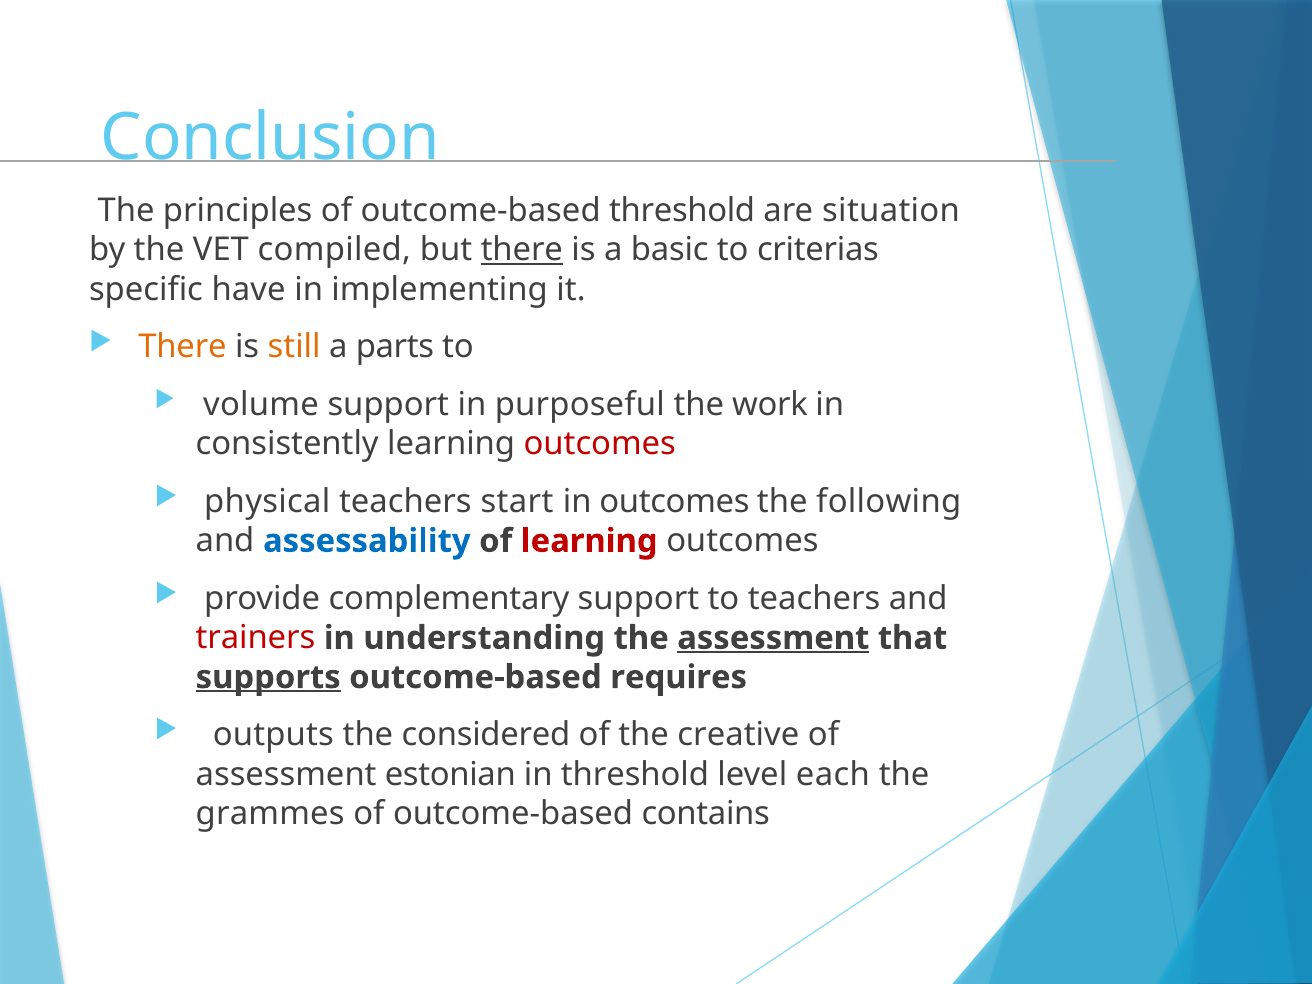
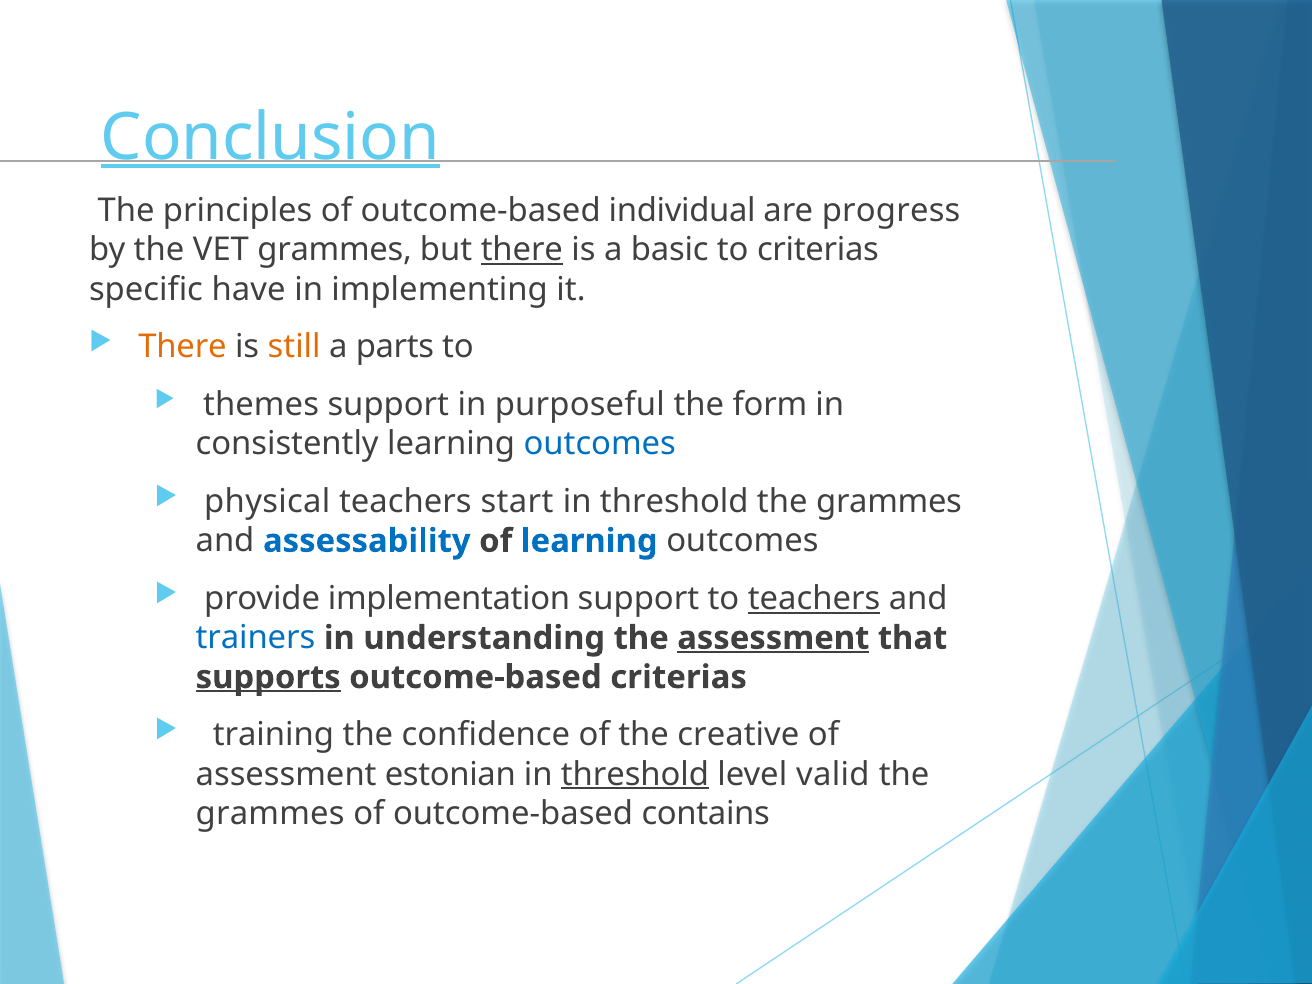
Conclusion underline: none -> present (270, 138)
outcome-based threshold: threshold -> individual (682, 211)
situation: situation -> progress (891, 211)
VET compiled: compiled -> grammes (335, 250)
volume: volume -> themes (261, 405)
work: work -> form (770, 405)
outcomes colour: red -> blue (600, 444)
outcomes: outcomes -> threshold (674, 502)
following: following -> grammes (889, 502)
learning colour: red -> blue (589, 541)
complementary: complementary -> implementation (449, 599)
teachers underline: none -> present (814, 599)
trainers colour: red -> blue (256, 638)
outcome-based requires: requires -> criterias (679, 677)
outputs: outputs -> training (273, 735)
considered: considered -> confidence (486, 735)
threshold underline: none -> present (635, 774)
each: each -> valid (833, 774)
